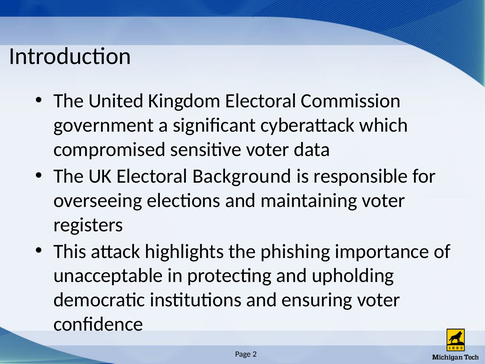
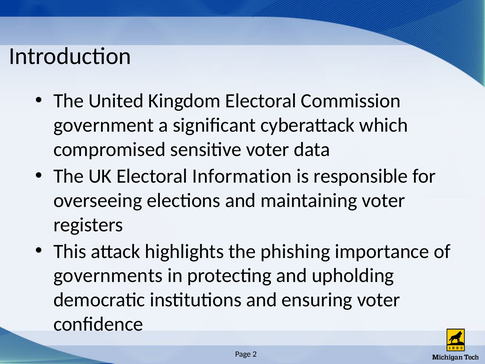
Background: Background -> Information (242, 176)
unacceptable: unacceptable -> governments (108, 275)
